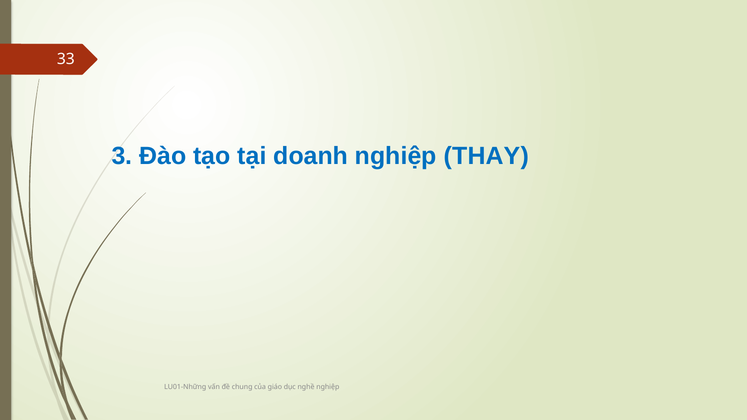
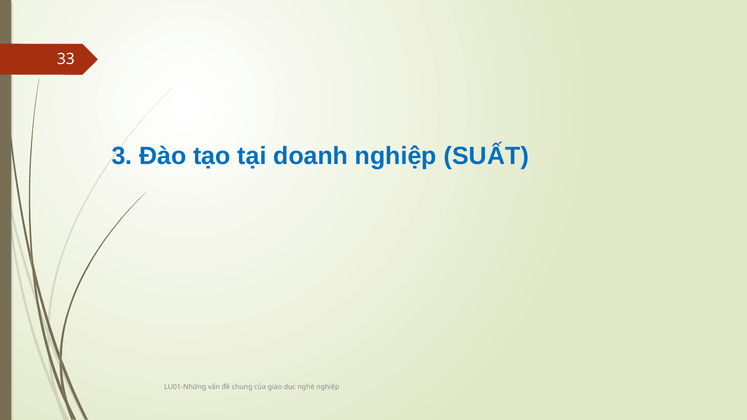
THAY: THAY -> SUẤT (486, 156)
